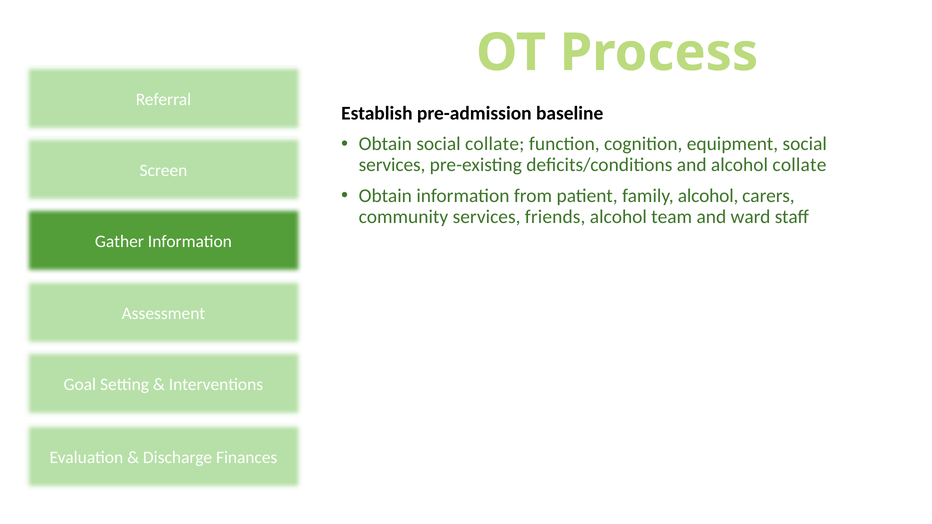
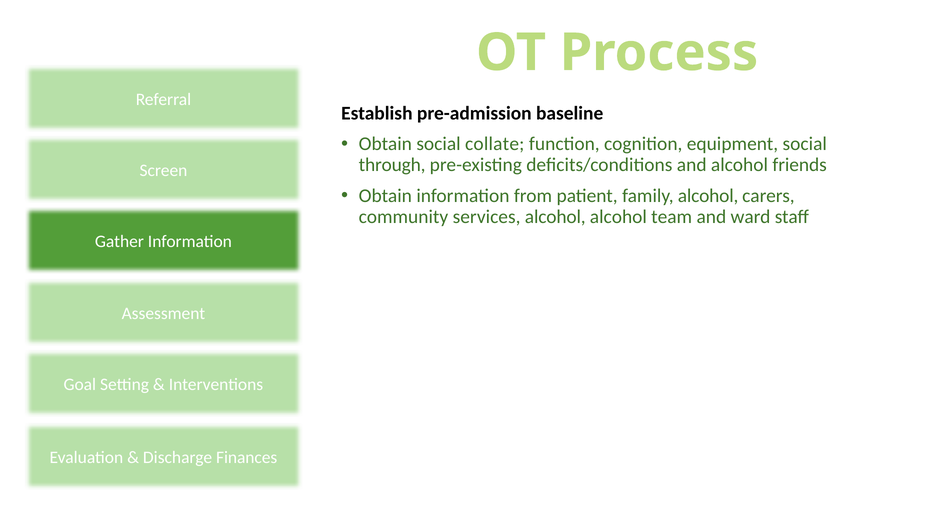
services: services -> through (392, 165)
alcohol collate: collate -> friends (800, 165)
services friends: friends -> alcohol (555, 217)
